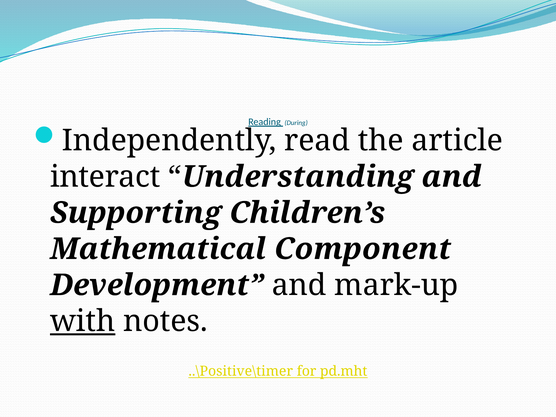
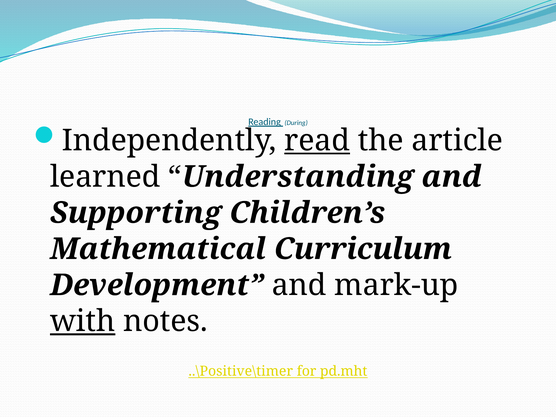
read underline: none -> present (317, 141)
interact: interact -> learned (105, 177)
Component: Component -> Curriculum (363, 249)
